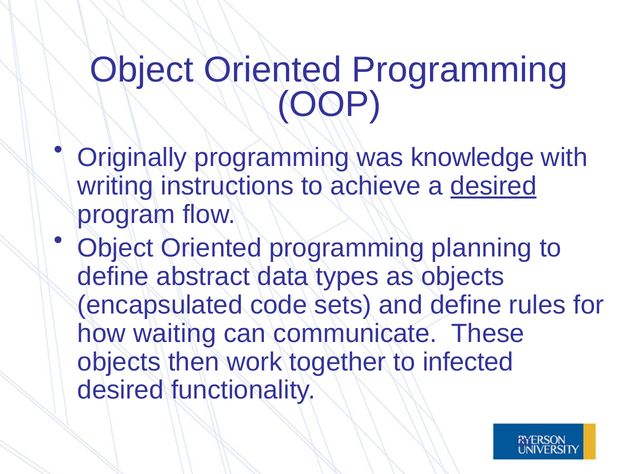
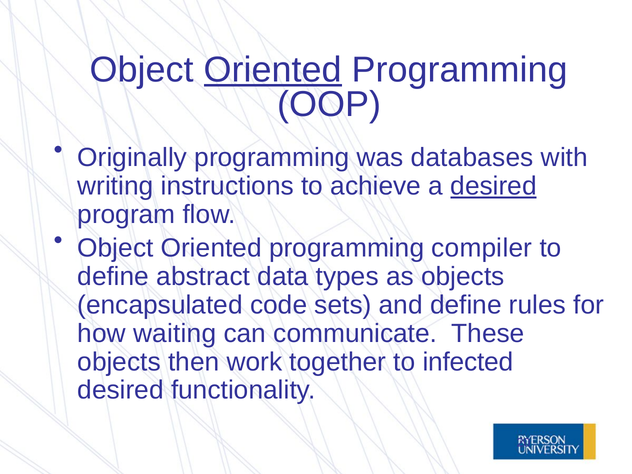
Oriented underline: none -> present (273, 70)
knowledge: knowledge -> databases (472, 158)
planning: planning -> compiler (482, 248)
